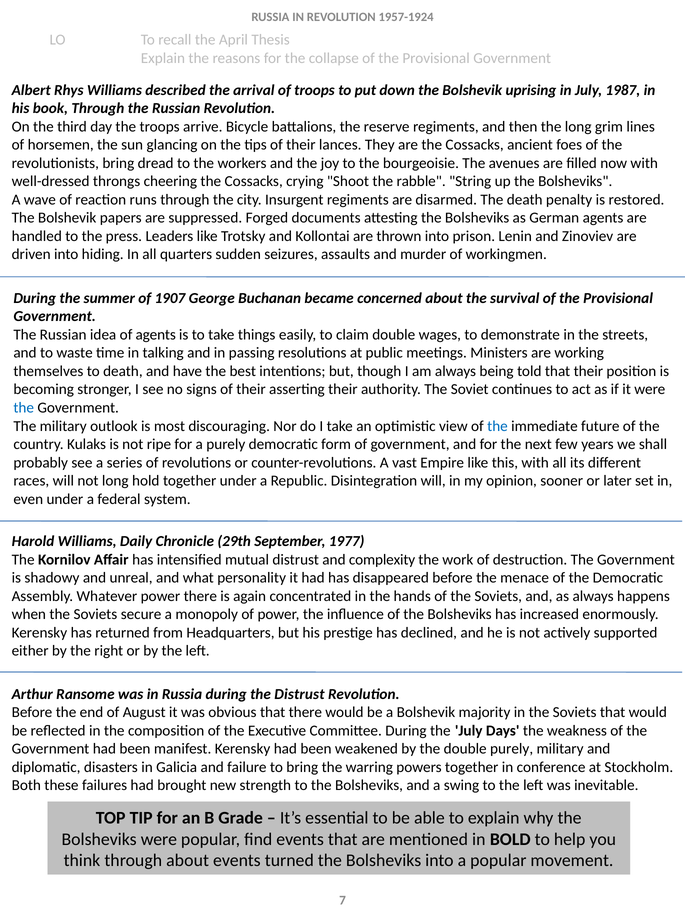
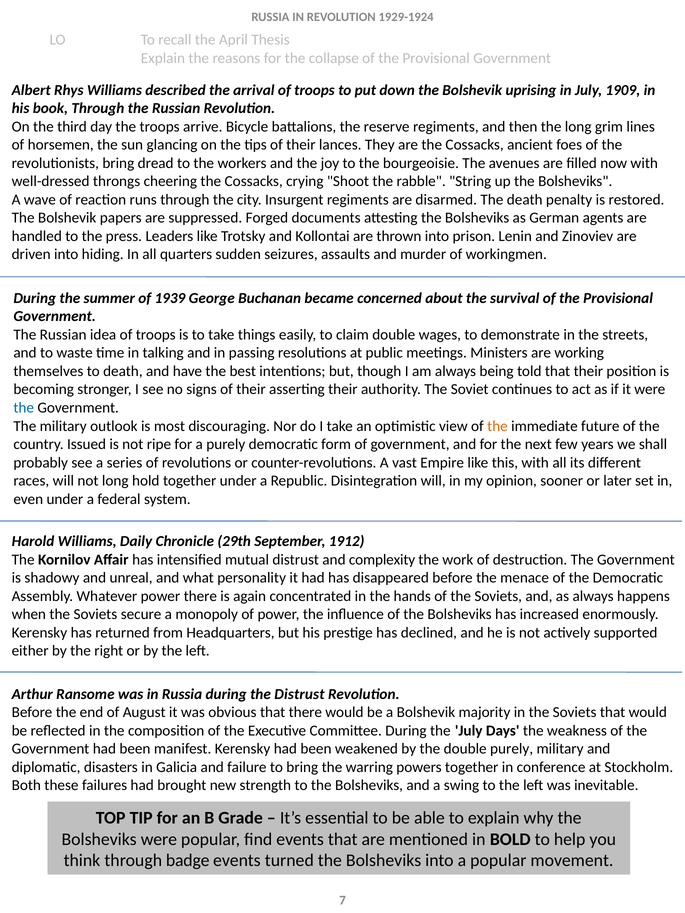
1957-1924: 1957-1924 -> 1929-1924 (406, 17)
1987: 1987 -> 1909 (623, 90)
1907: 1907 -> 1939 (170, 298)
idea of agents: agents -> troops (156, 335)
the colour: blue -> orange (497, 426)
Kulaks: Kulaks -> Issued (87, 444)
1977: 1977 -> 1912 (347, 542)
through about: about -> badge (188, 861)
